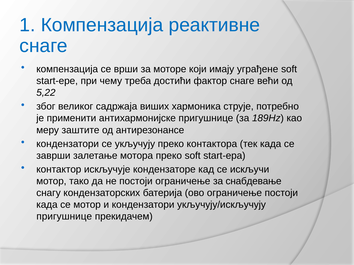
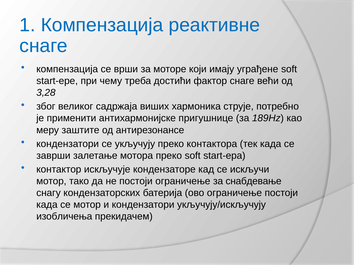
5,22: 5,22 -> 3,28 (46, 93)
пригушнице: пригушнице -> изобличења (64, 217)
